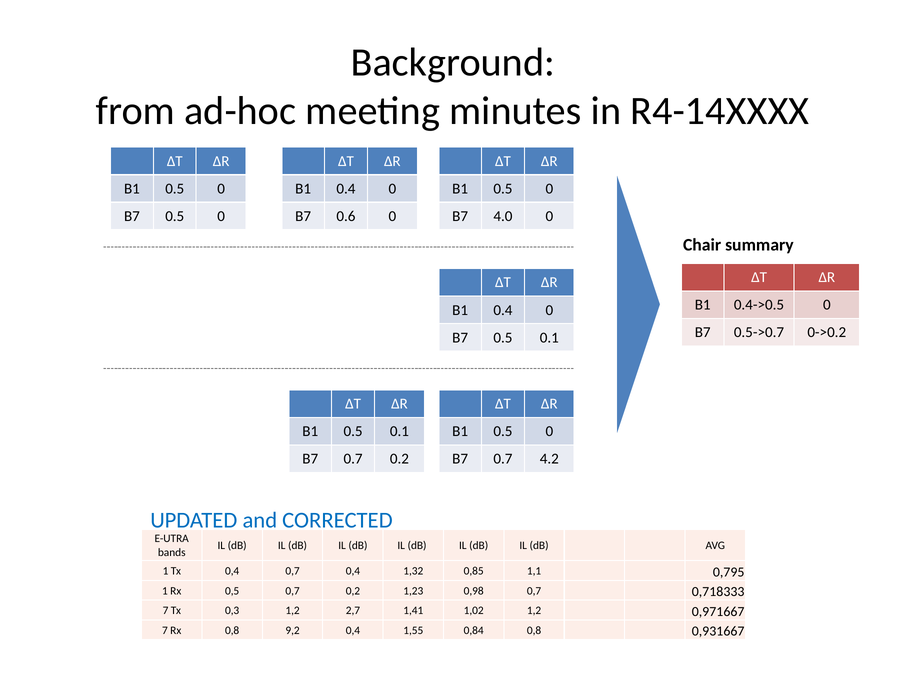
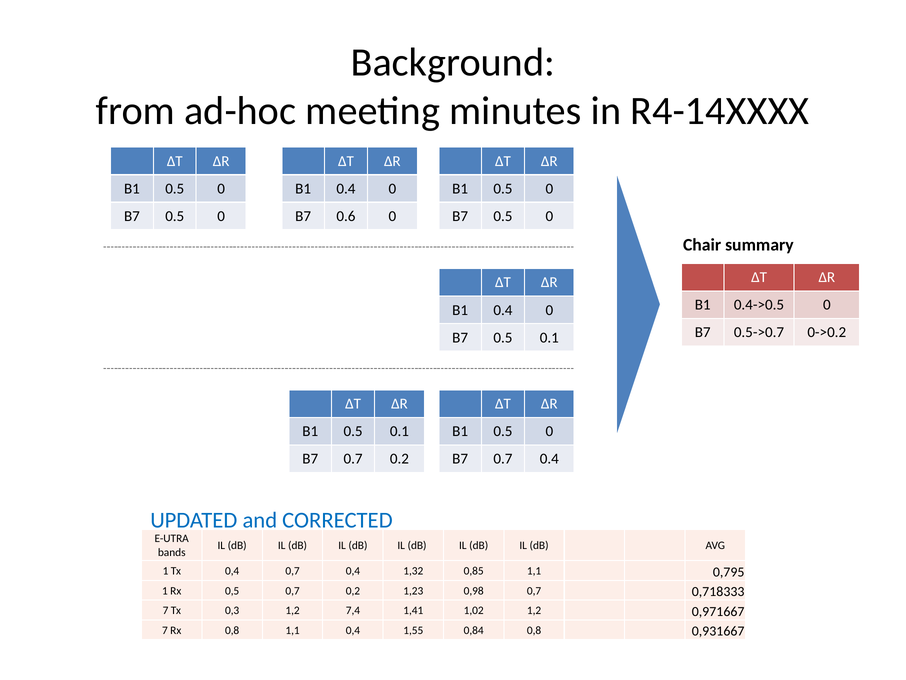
4.0: 4.0 -> 0.5 (503, 216)
0.7 4.2: 4.2 -> 0.4 (549, 459)
2,7: 2,7 -> 7,4 (353, 610)
0,8 9,2: 9,2 -> 1,1 (293, 630)
